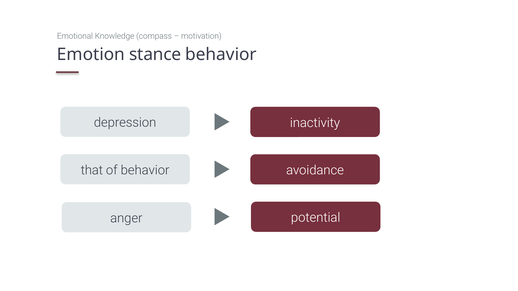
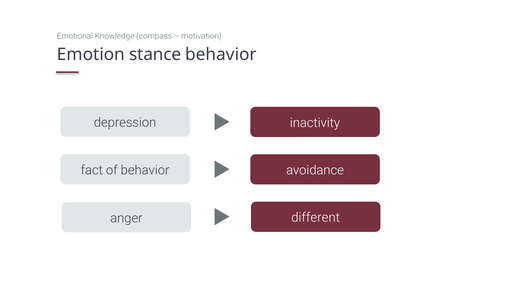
that: that -> fact (92, 170)
potential: potential -> different (316, 218)
